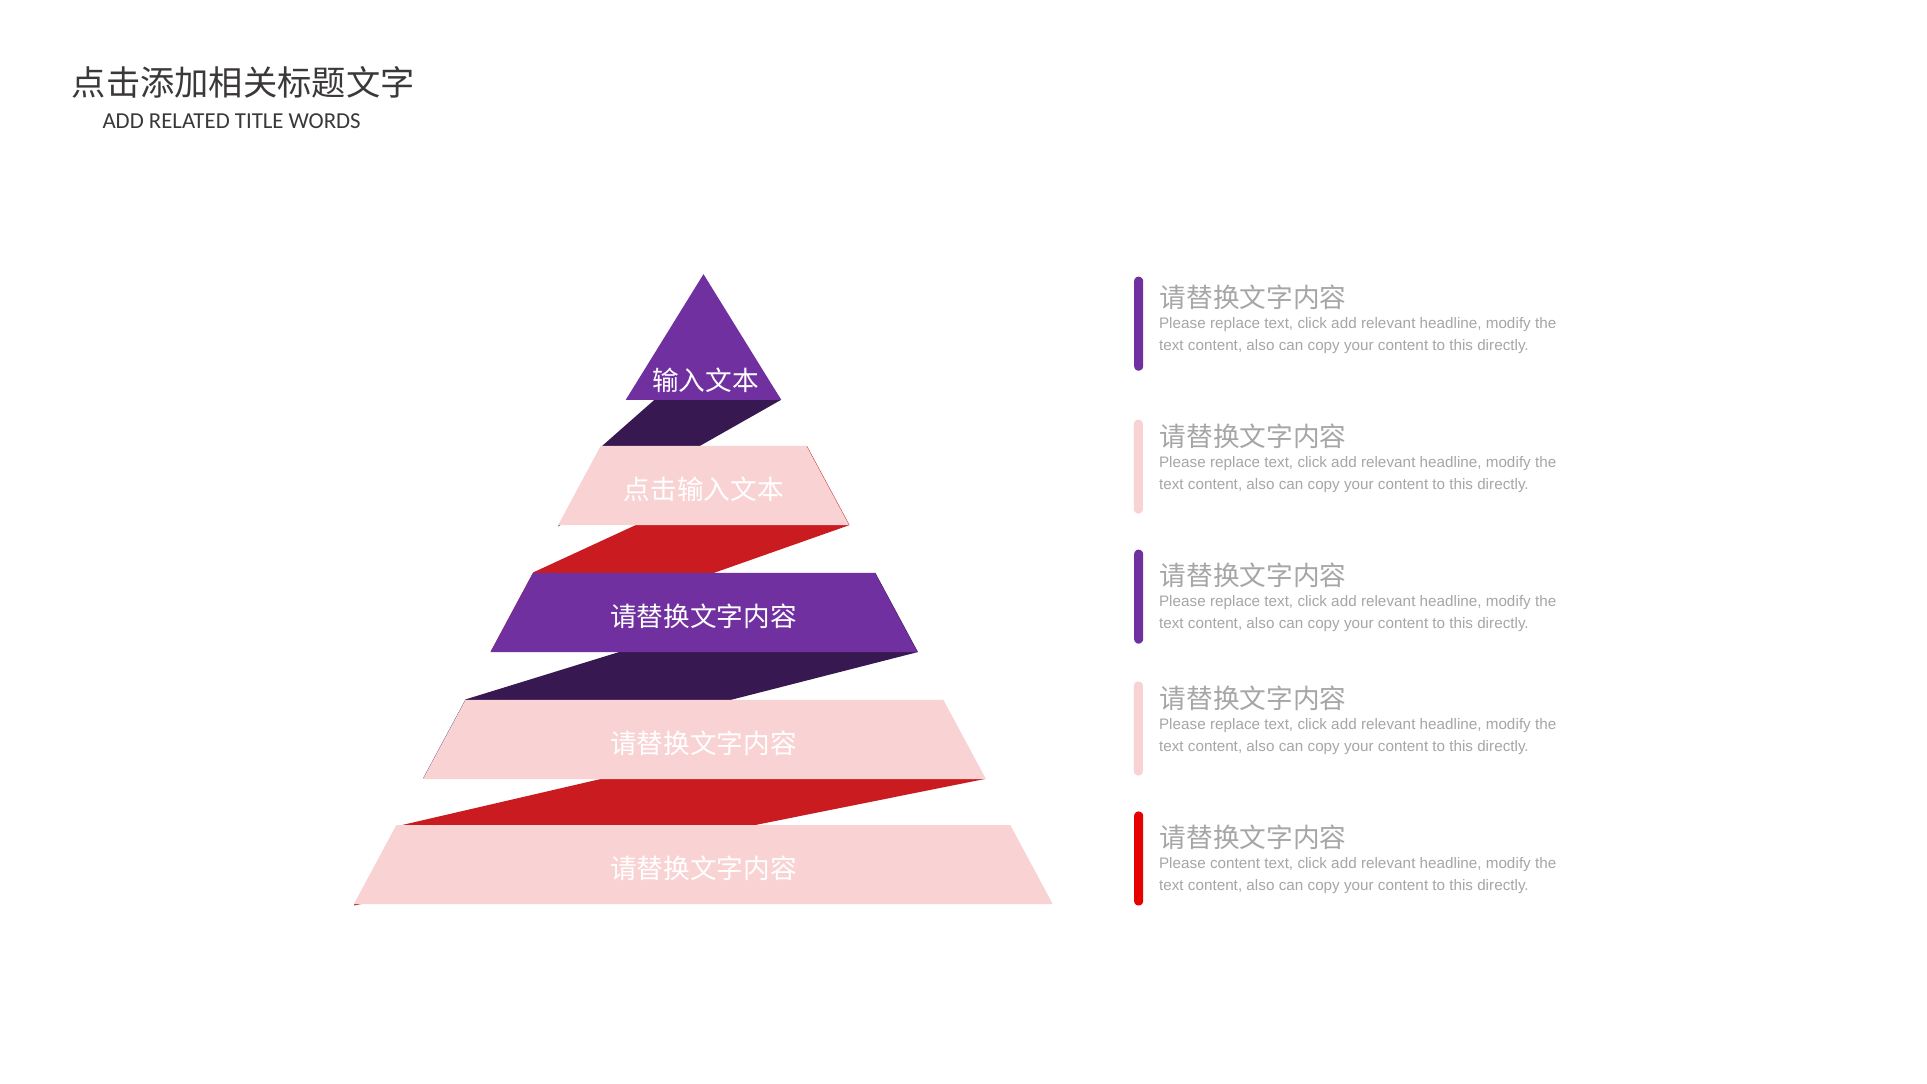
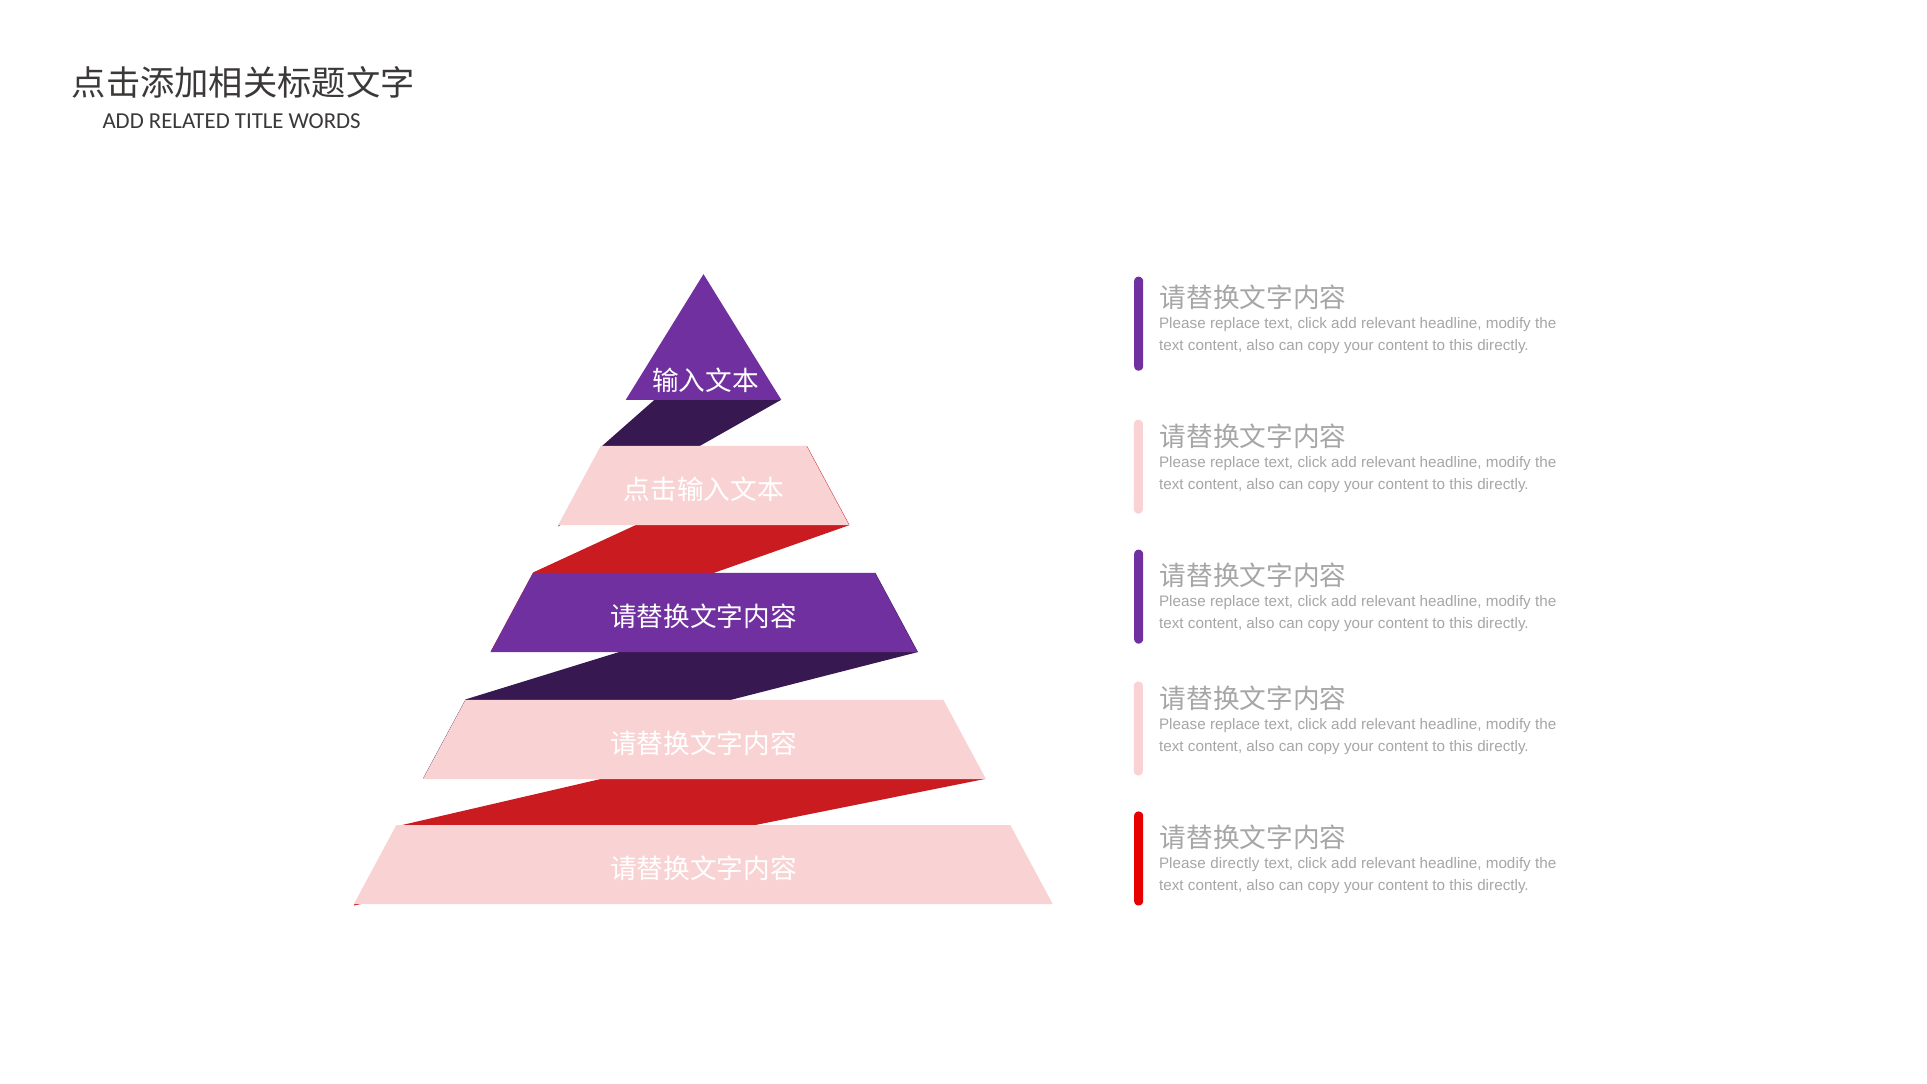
Please content: content -> directly (1235, 863)
